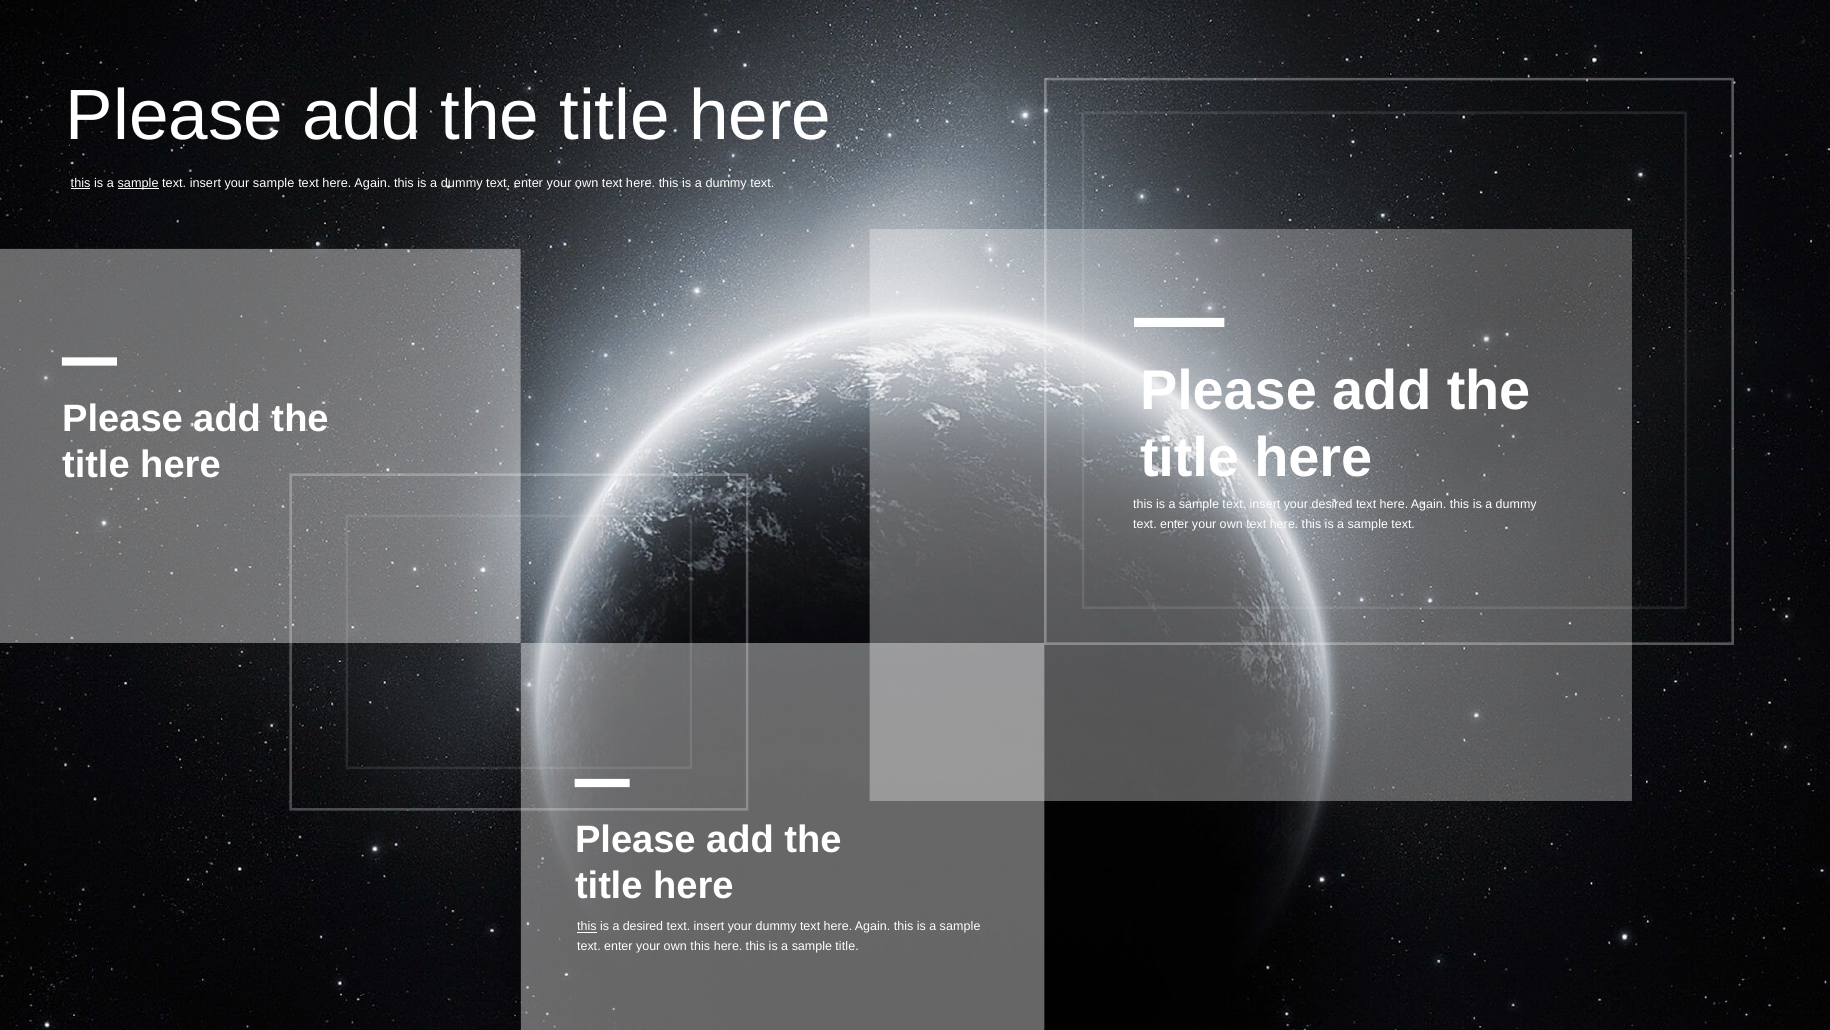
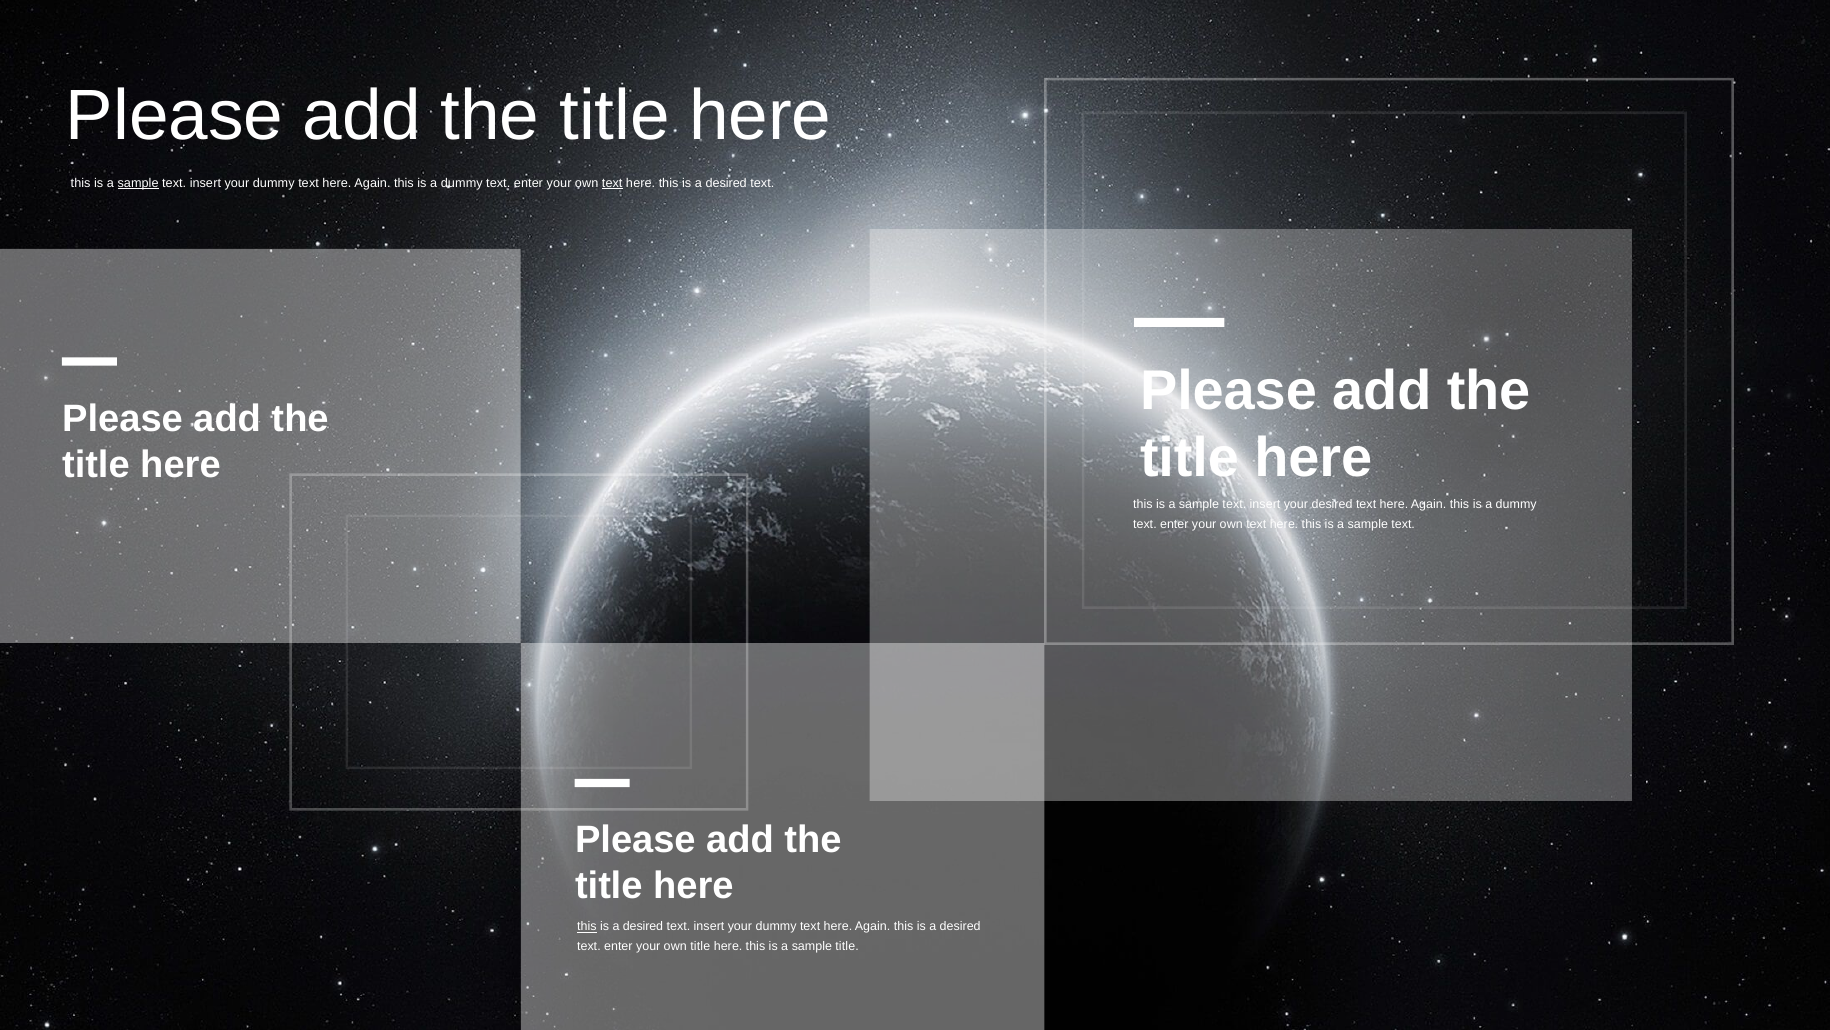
this underline: present -> none (81, 183)
sample: sample -> dummy (274, 183)
text underline: none -> present (612, 183)
dummy: dummy -> desired (726, 183)
sample: sample -> desired (960, 926)
own this: this -> title (700, 946)
